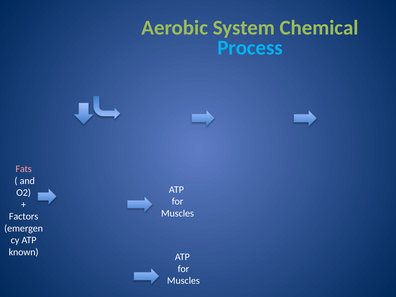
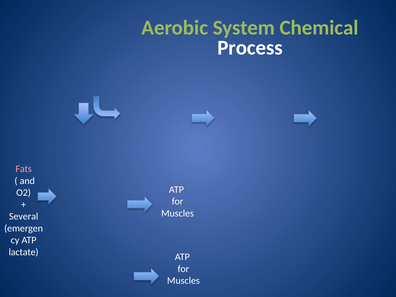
Process colour: light blue -> white (250, 48)
Factors: Factors -> Several (24, 216)
known: known -> lactate (24, 252)
